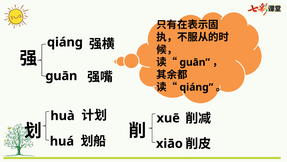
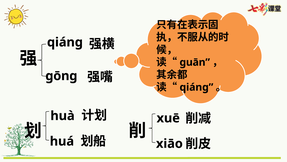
guān: guān -> gōng (61, 76)
